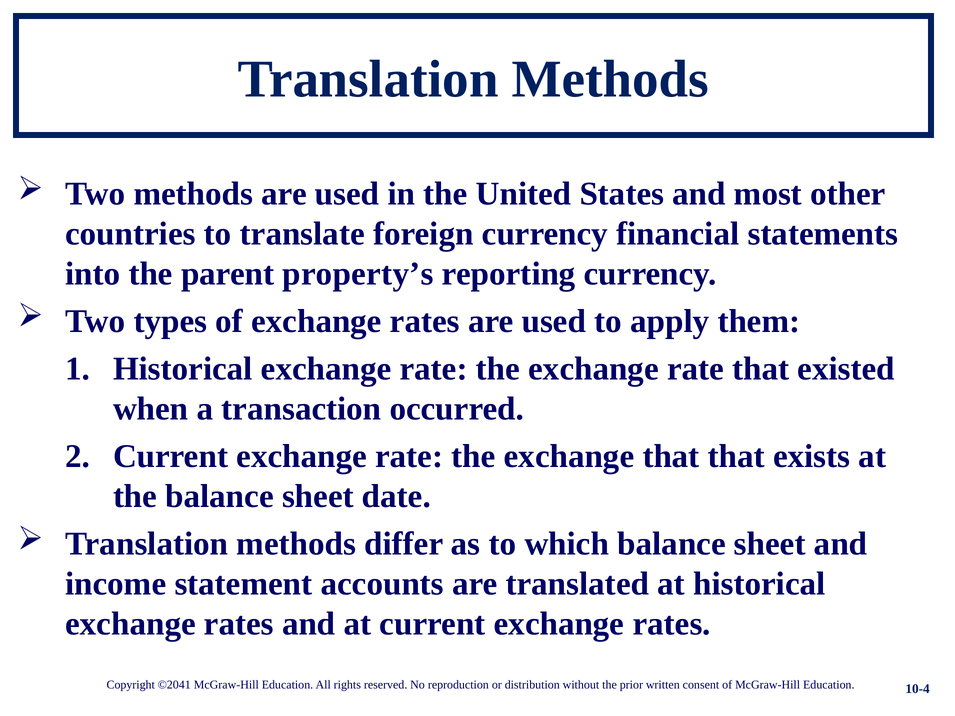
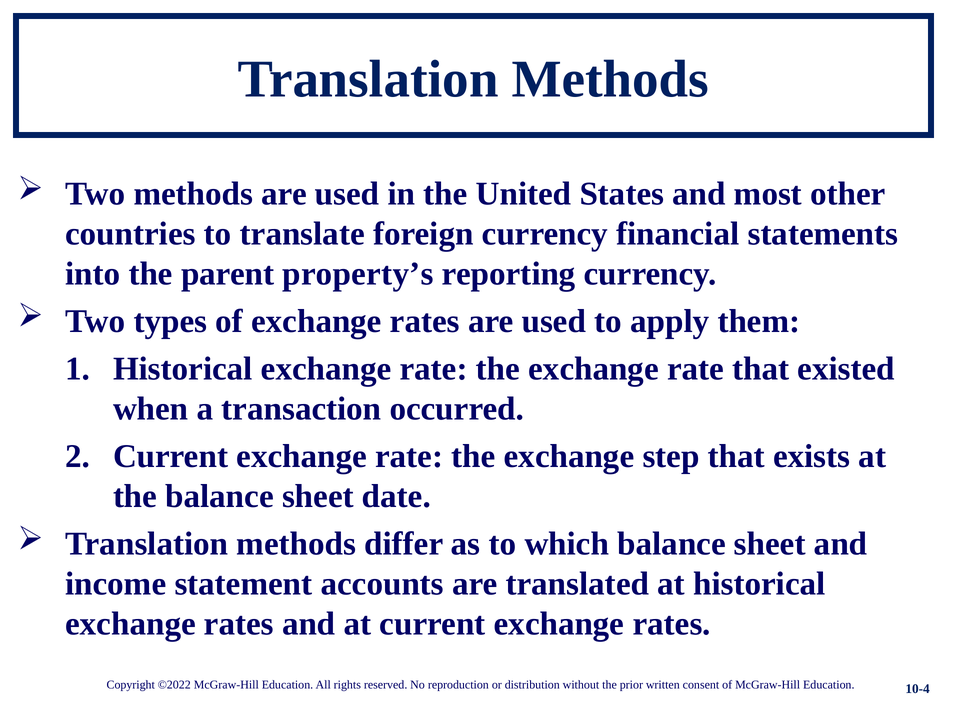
exchange that: that -> step (671, 457)
©2041: ©2041 -> ©2022 (174, 685)
